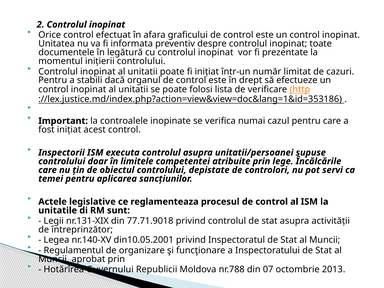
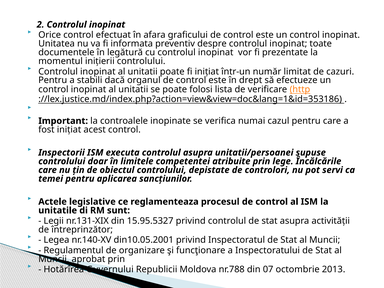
77.71.9018: 77.71.9018 -> 15.95.5327 (150, 221)
